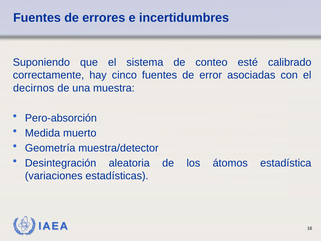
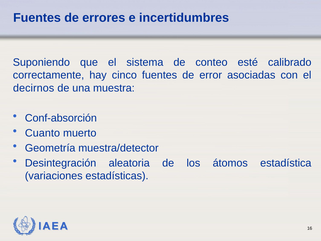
Pero-absorción: Pero-absorción -> Conf-absorción (61, 118)
Medida: Medida -> Cuanto (42, 133)
